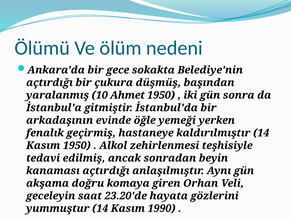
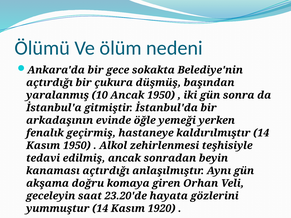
10 Ahmet: Ahmet -> Ancak (127, 95)
1990: 1990 -> 1920 (162, 209)
